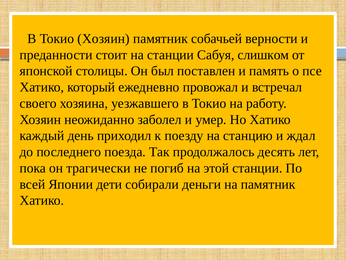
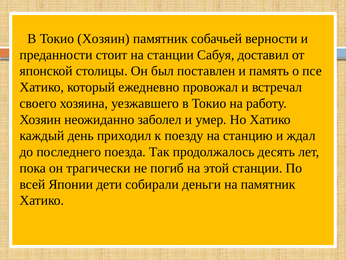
слишком: слишком -> доставил (263, 55)
